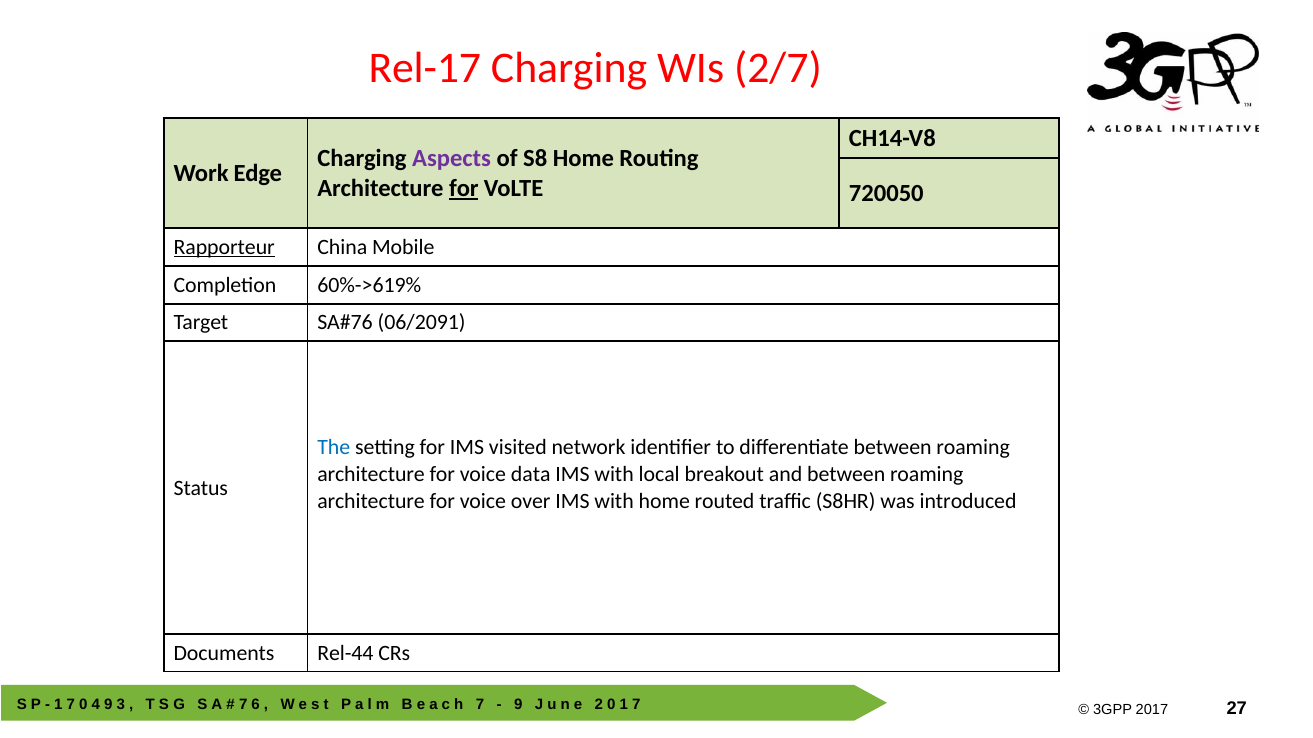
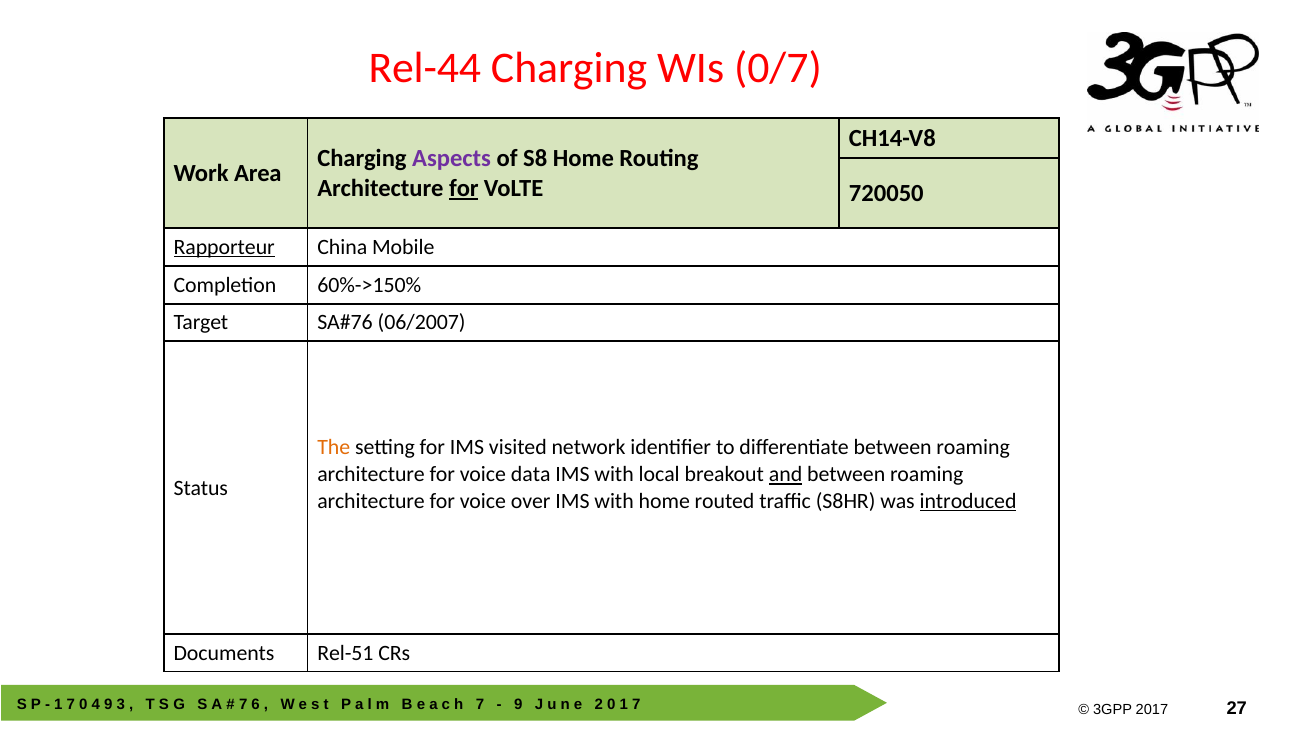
Rel-17: Rel-17 -> Rel-44 (425, 68)
2/7: 2/7 -> 0/7 (778, 68)
Edge: Edge -> Area (258, 174)
60%->619%: 60%->619% -> 60%->150% (369, 285)
06/2091: 06/2091 -> 06/2007 (422, 323)
The colour: blue -> orange (334, 448)
and underline: none -> present (786, 475)
introduced underline: none -> present (968, 502)
Rel-44: Rel-44 -> Rel-51 (345, 653)
